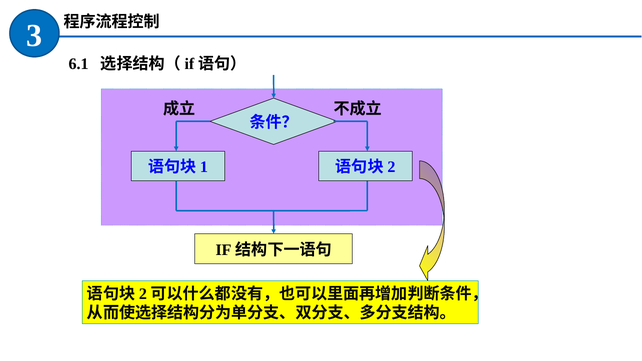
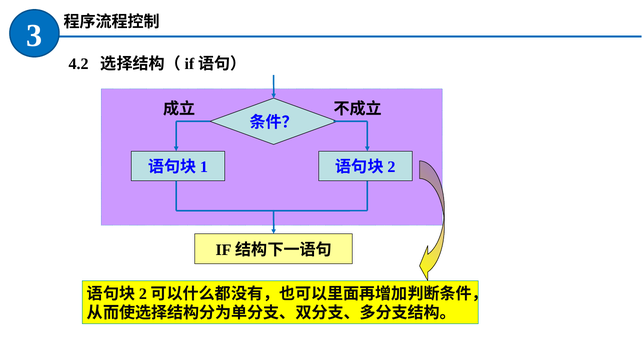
6.1: 6.1 -> 4.2 (79, 64)
